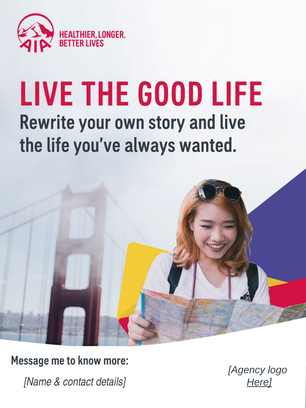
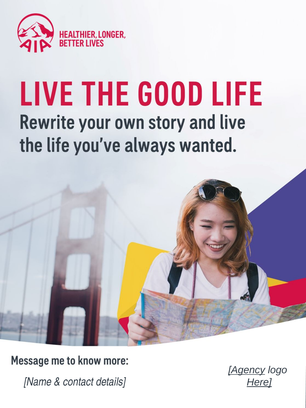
Agency underline: none -> present (247, 370)
